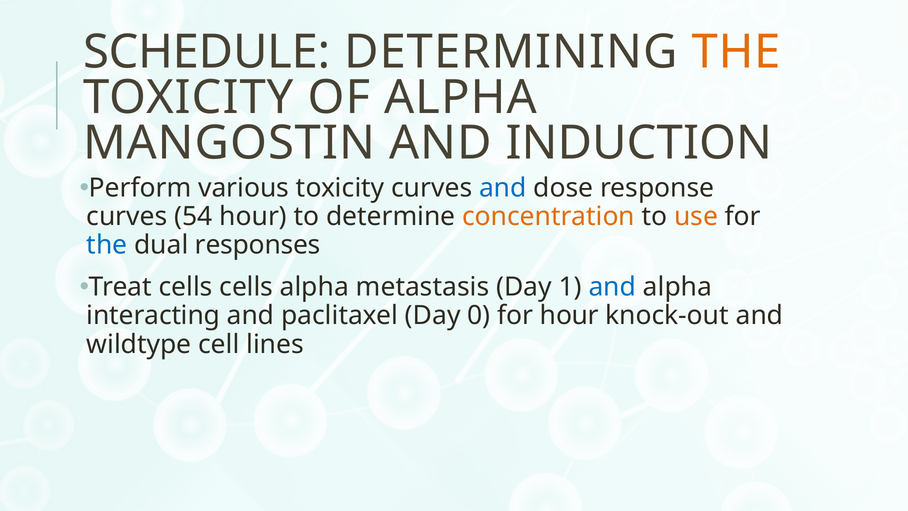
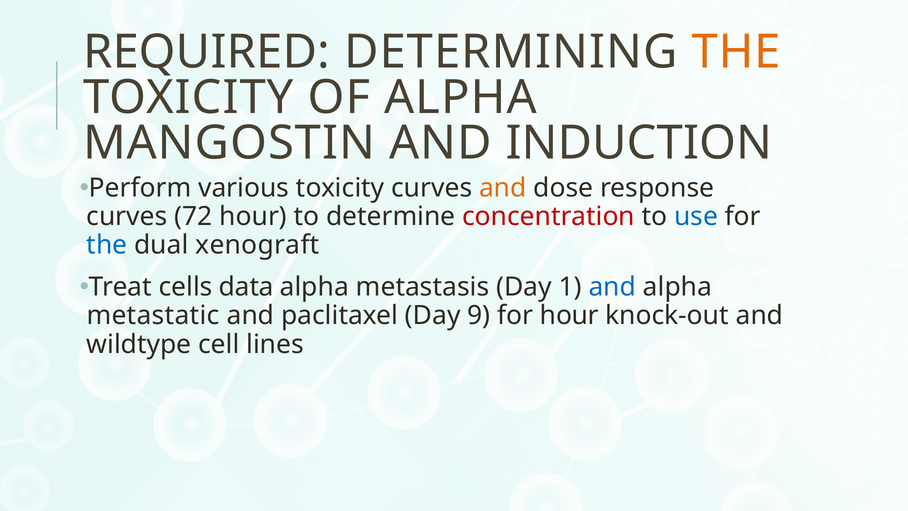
SCHEDULE: SCHEDULE -> REQUIRED (207, 52)
and colour: blue -> orange (503, 188)
54: 54 -> 72 (193, 216)
concentration colour: orange -> red (549, 216)
use colour: orange -> blue (696, 216)
responses: responses -> xenograft (257, 245)
cells cells: cells -> data (246, 287)
interacting: interacting -> metastatic (153, 315)
0: 0 -> 9 (479, 315)
